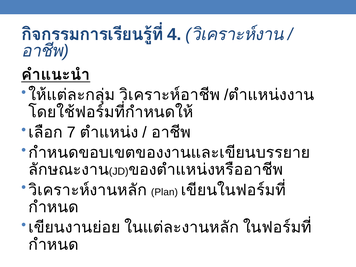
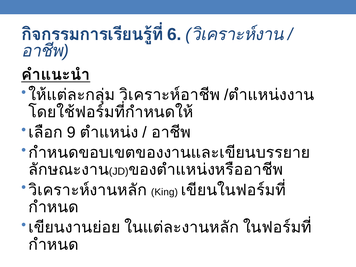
4: 4 -> 6 (174, 34)
7: 7 -> 9 (71, 132)
Plan: Plan -> King (164, 192)
